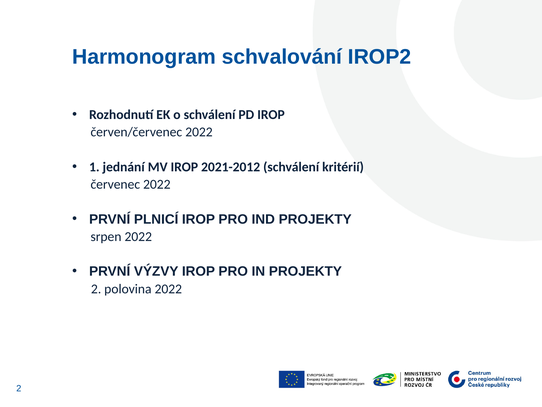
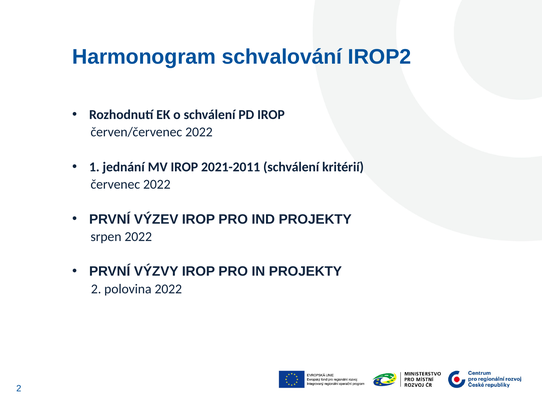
2021-2012: 2021-2012 -> 2021-2011 (231, 167)
PLNICÍ: PLNICÍ -> VÝZEV (156, 219)
